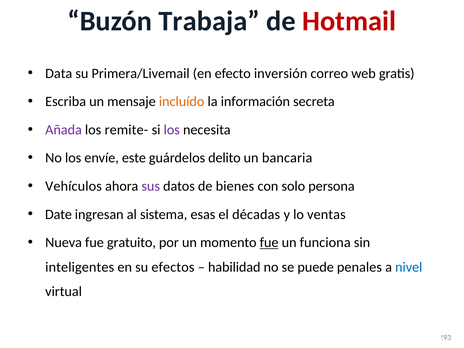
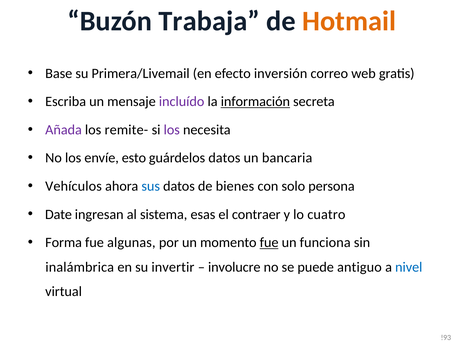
Hotmail colour: red -> orange (349, 21)
Data: Data -> Base (59, 73)
incluído colour: orange -> purple (182, 102)
información underline: none -> present (255, 102)
este: este -> esto (134, 158)
guárdelos delito: delito -> datos (224, 158)
sus colour: purple -> blue (151, 186)
décadas: décadas -> contraer (256, 214)
ventas: ventas -> cuatro (326, 214)
Nueva: Nueva -> Forma (64, 243)
gratuito: gratuito -> algunas (131, 243)
inteligentes: inteligentes -> inalámbrica (80, 267)
efectos: efectos -> invertir (173, 267)
habilidad: habilidad -> involucre (234, 267)
penales: penales -> antiguo (359, 267)
